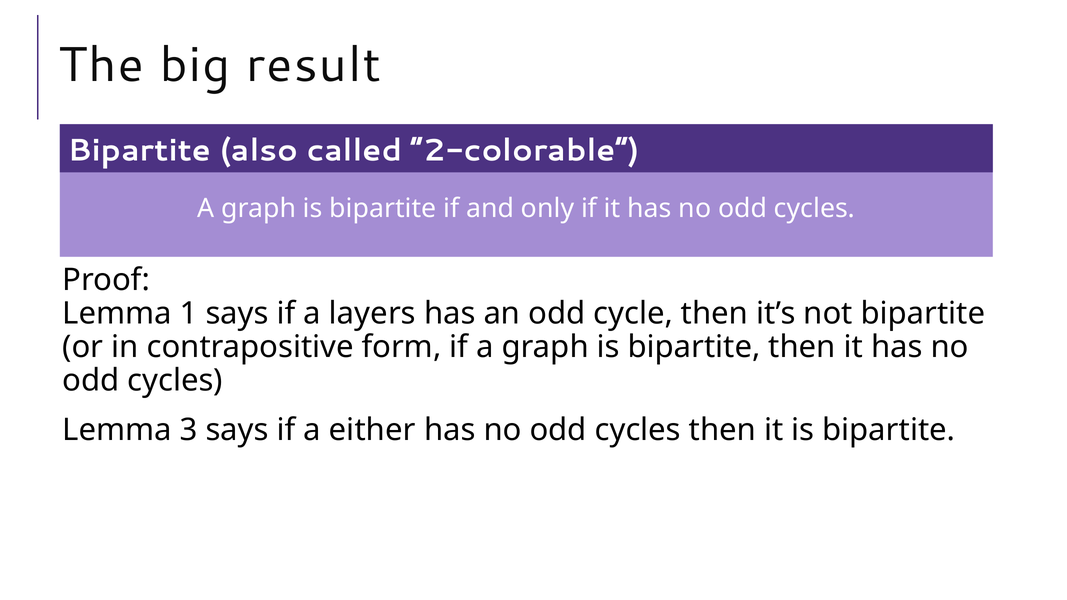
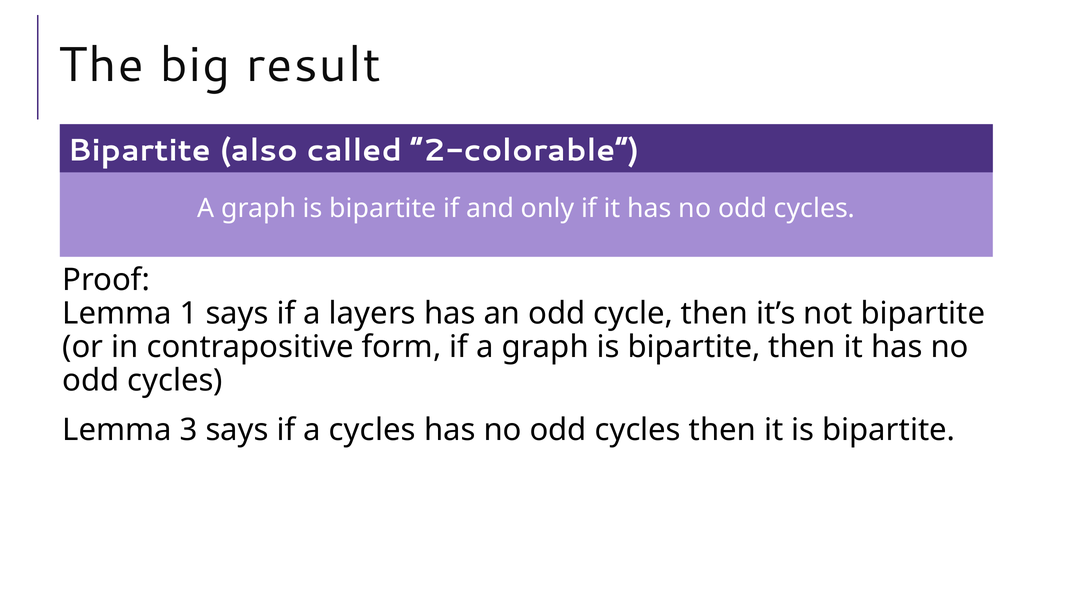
a either: either -> cycles (372, 430)
